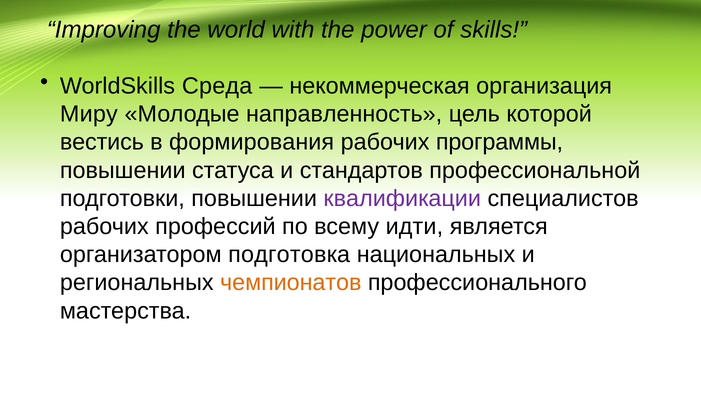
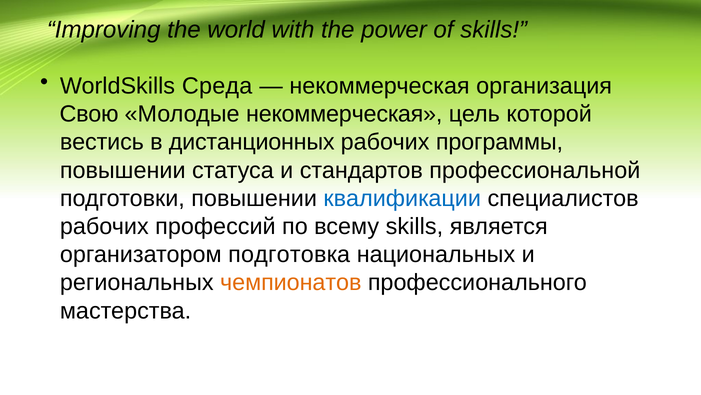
Миру: Миру -> Свою (89, 114)
Молодые направленность: направленность -> некоммерческая (344, 114)
формирования: формирования -> дистанционных (252, 142)
квалификации colour: purple -> blue (402, 198)
всему идти: идти -> skills (414, 226)
